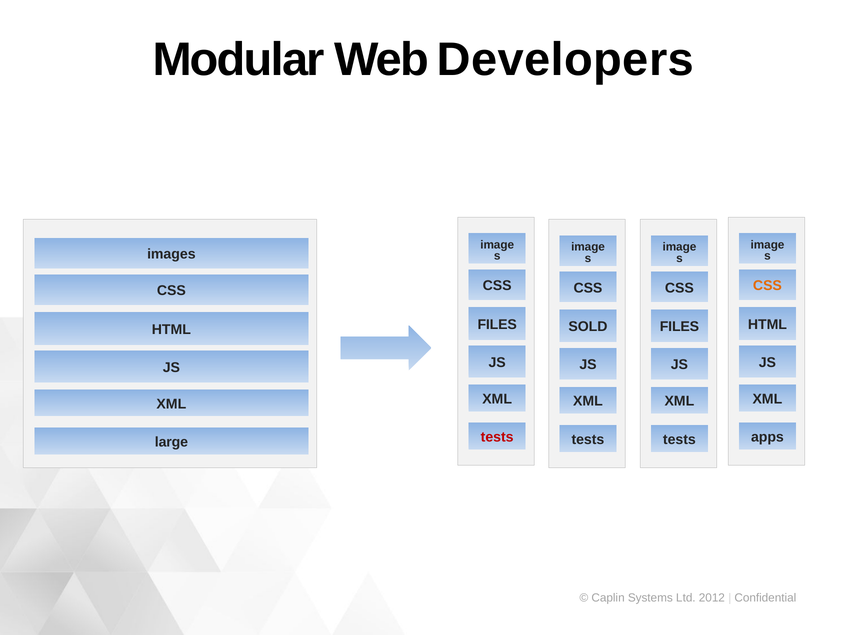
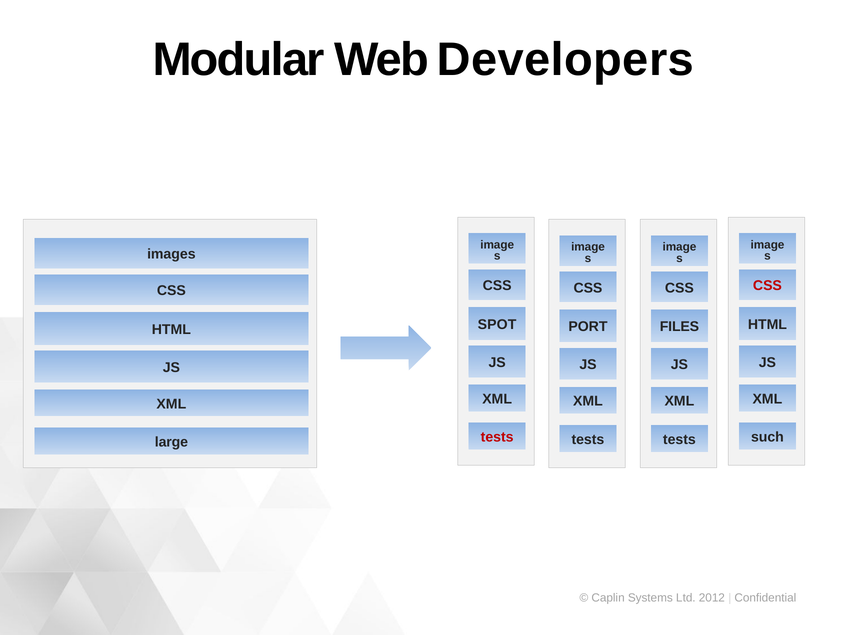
CSS colour: orange -> red (767, 286)
FILES: FILES -> SPOT (497, 325)
SOLD: SOLD -> PORT (588, 327)
apps: apps -> such (767, 437)
